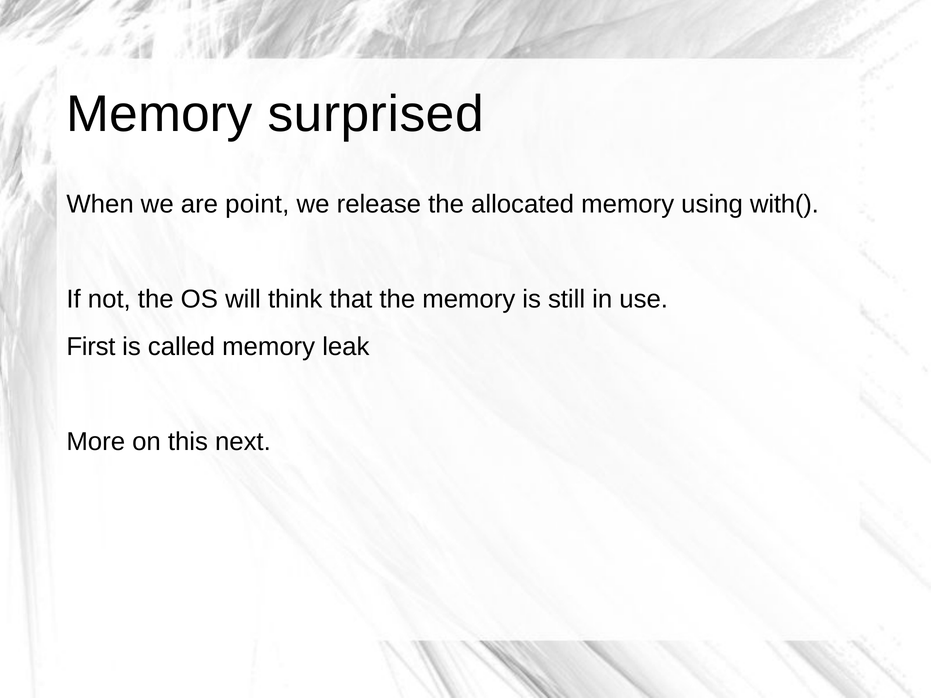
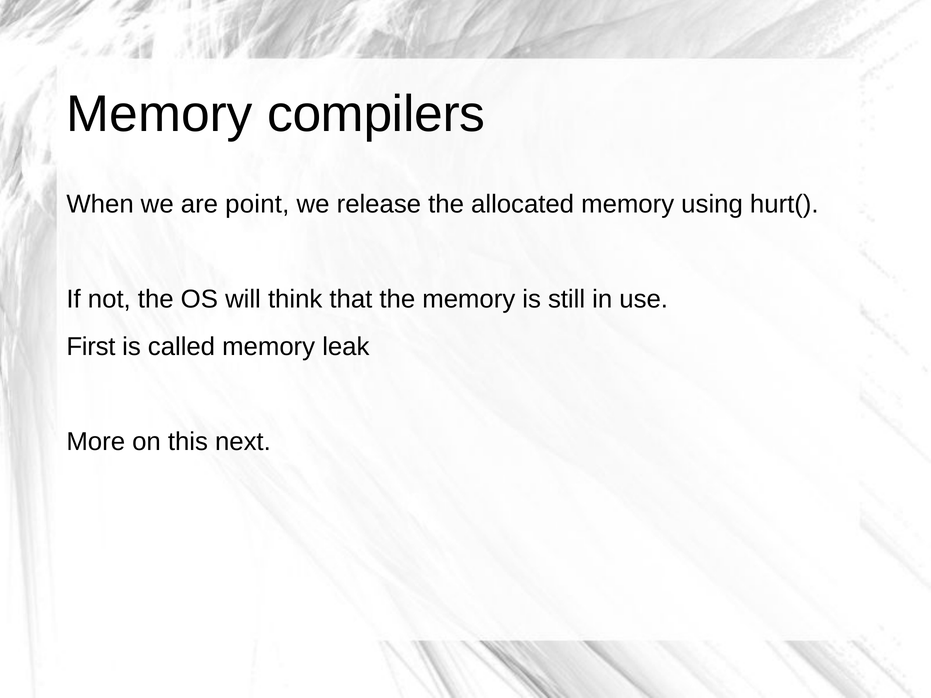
surprised: surprised -> compilers (376, 114)
with(: with( -> hurt( (784, 204)
